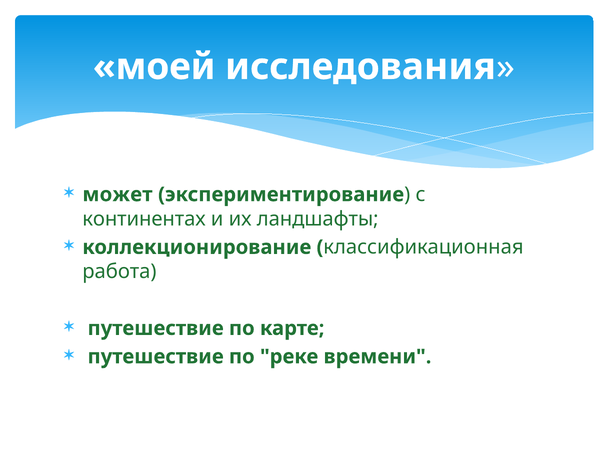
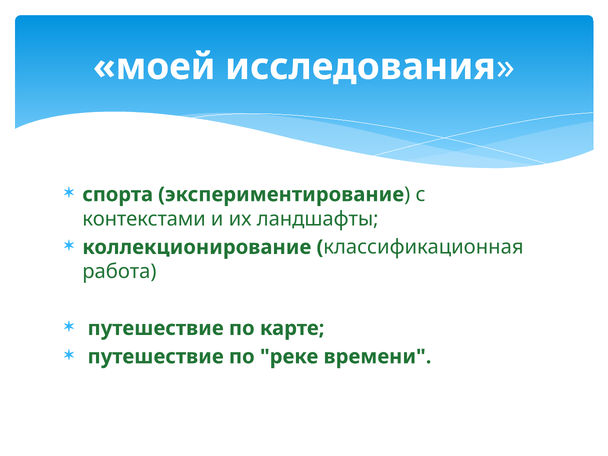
может: может -> спорта (118, 195)
континентах: континентах -> контекстами (144, 219)
